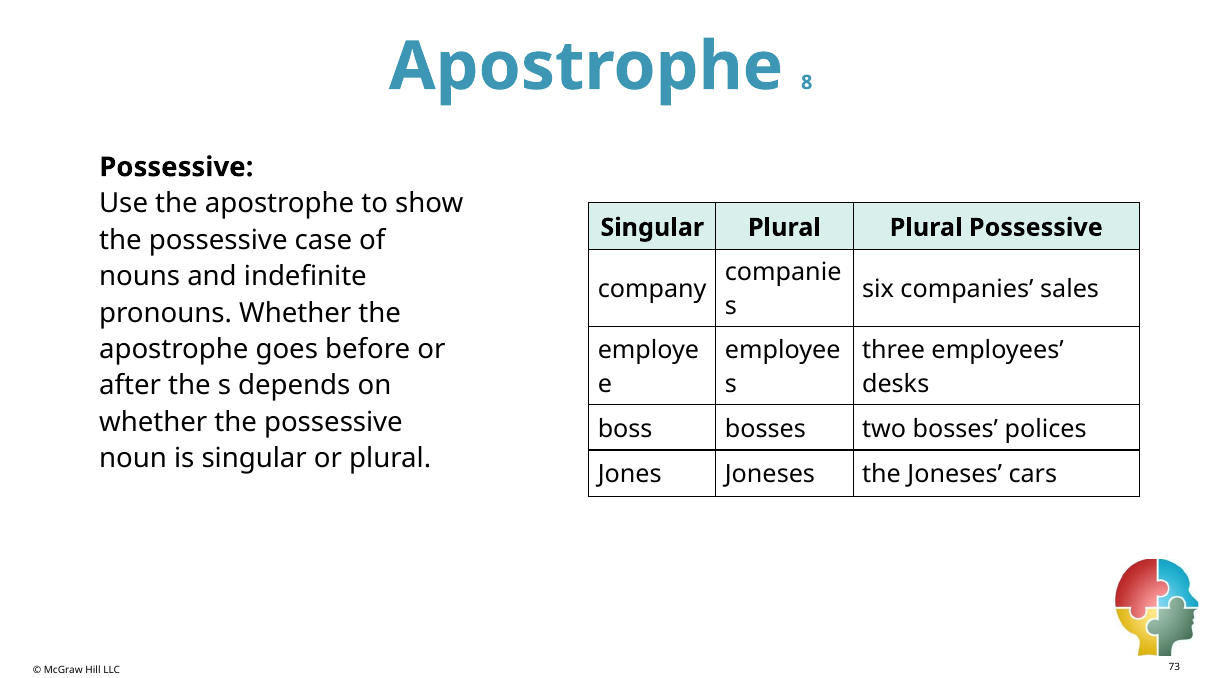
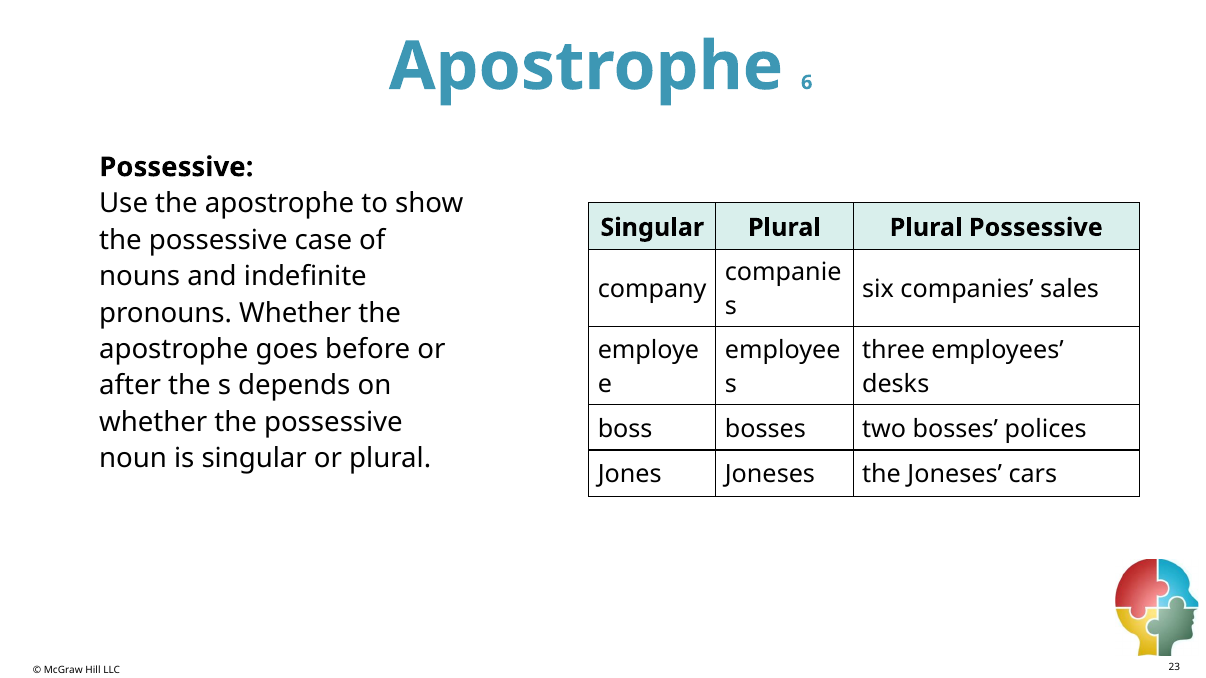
8: 8 -> 6 (807, 83)
73: 73 -> 23 (1174, 668)
